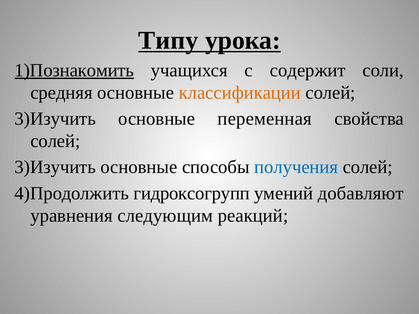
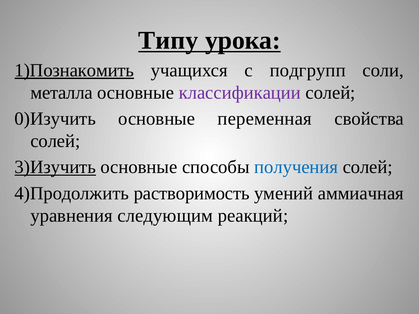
содержит: содержит -> подгрупп (308, 70)
средняя: средняя -> металла (62, 93)
классификации colour: orange -> purple (240, 93)
3)Изучить: 3)Изучить -> 0)Изучить (55, 119)
3)Изучить underline: none -> present (55, 167)
гидроксогрупп: гидроксогрупп -> растворимость (192, 193)
добавляют: добавляют -> аммиачная (361, 193)
